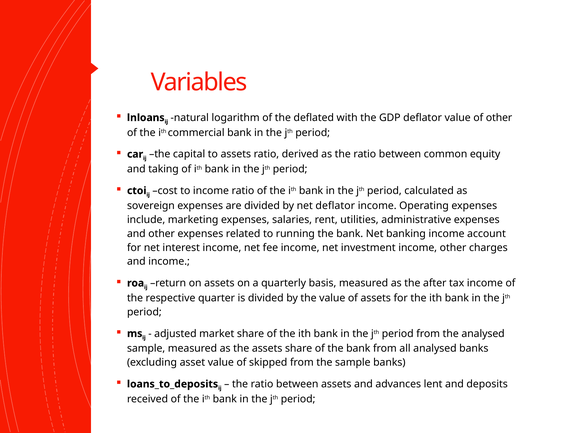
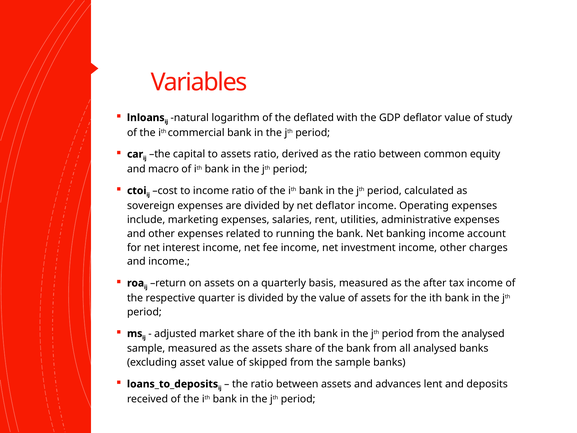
of other: other -> study (499, 118)
taking: taking -> macro (164, 169)
